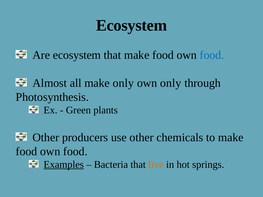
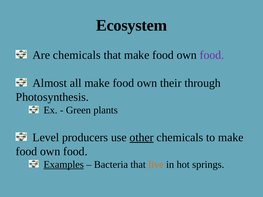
Are ecosystem: ecosystem -> chemicals (77, 55)
food colour: blue -> purple (212, 55)
all make only: only -> food (123, 83)
own only: only -> their (171, 83)
Other: Other -> Level (46, 138)
other underline: none -> present (142, 138)
